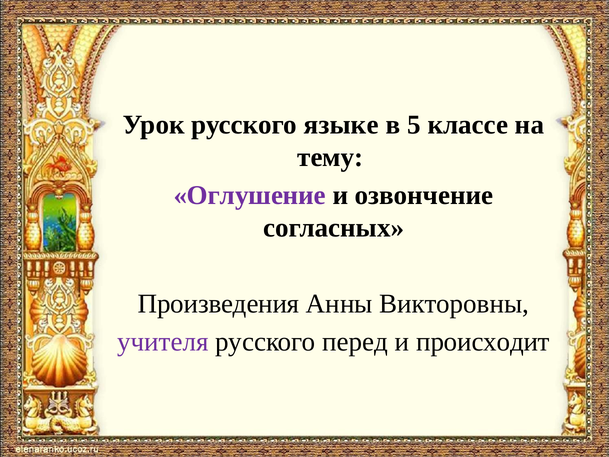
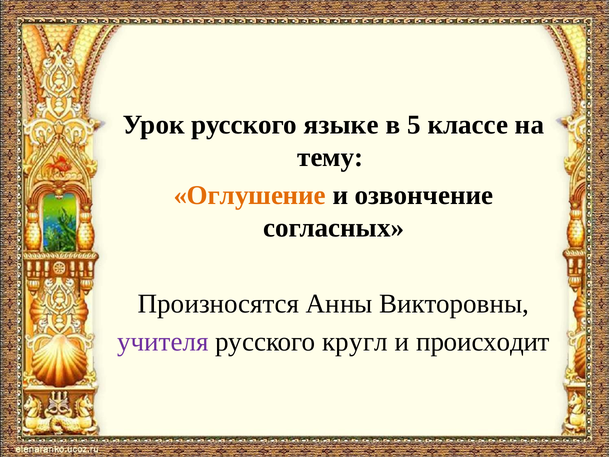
Оглушение colour: purple -> orange (250, 195)
Произведения: Произведения -> Произносятся (218, 304)
перед: перед -> кругл (355, 341)
